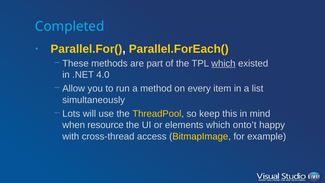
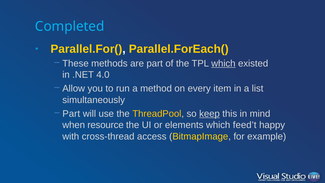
Lots: Lots -> Part (71, 114)
keep underline: none -> present (209, 114)
onto’t: onto’t -> feed’t (245, 125)
